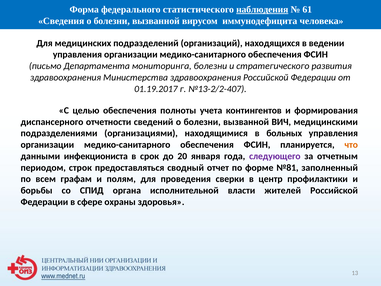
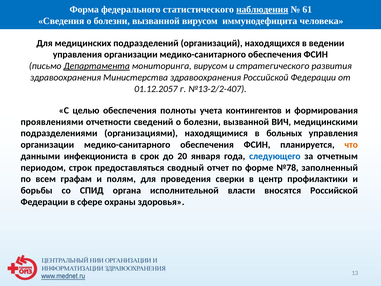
Департамента underline: none -> present (97, 66)
мониторинга болезни: болезни -> вирусом (210, 66)
01.19.2017: 01.19.2017 -> 01.12.2057 (156, 89)
диспансерного: диспансерного -> проявлениями (52, 122)
следующего colour: purple -> blue (275, 156)
№81: №81 -> №78 (287, 167)
жителей: жителей -> вносятся (283, 190)
